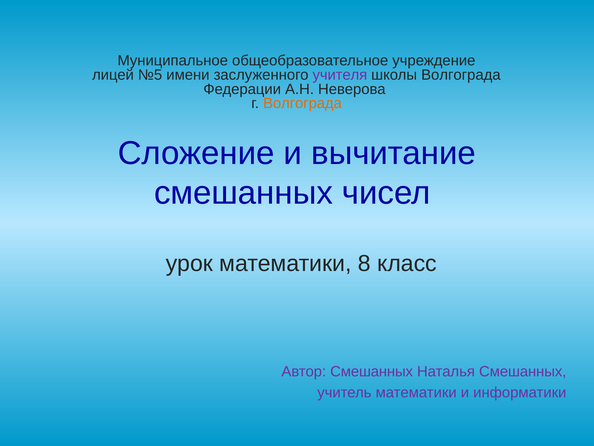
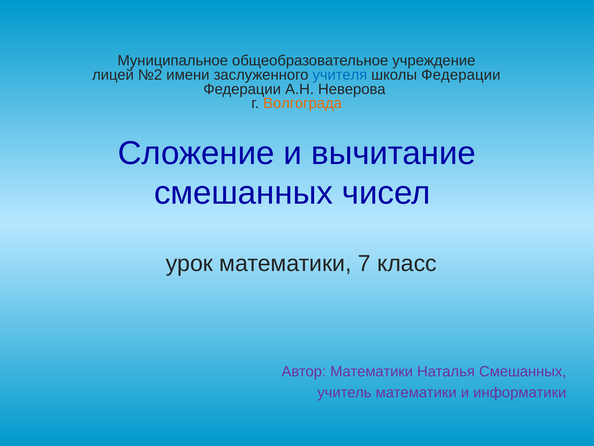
№5: №5 -> №2 (150, 75)
учителя colour: purple -> blue (340, 75)
школы Волгограда: Волгограда -> Федерации (461, 75)
8: 8 -> 7 (364, 263)
Автор Смешанных: Смешанных -> Математики (372, 371)
